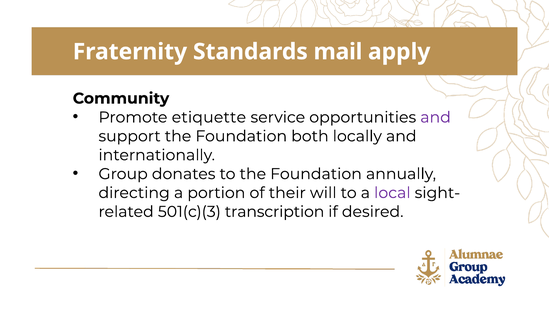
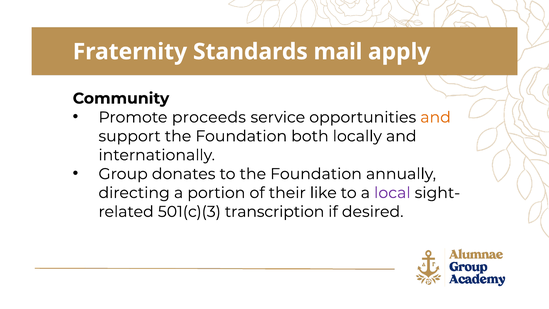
etiquette: etiquette -> proceeds (209, 117)
and colour: purple -> orange (436, 117)
will: will -> like (323, 193)
